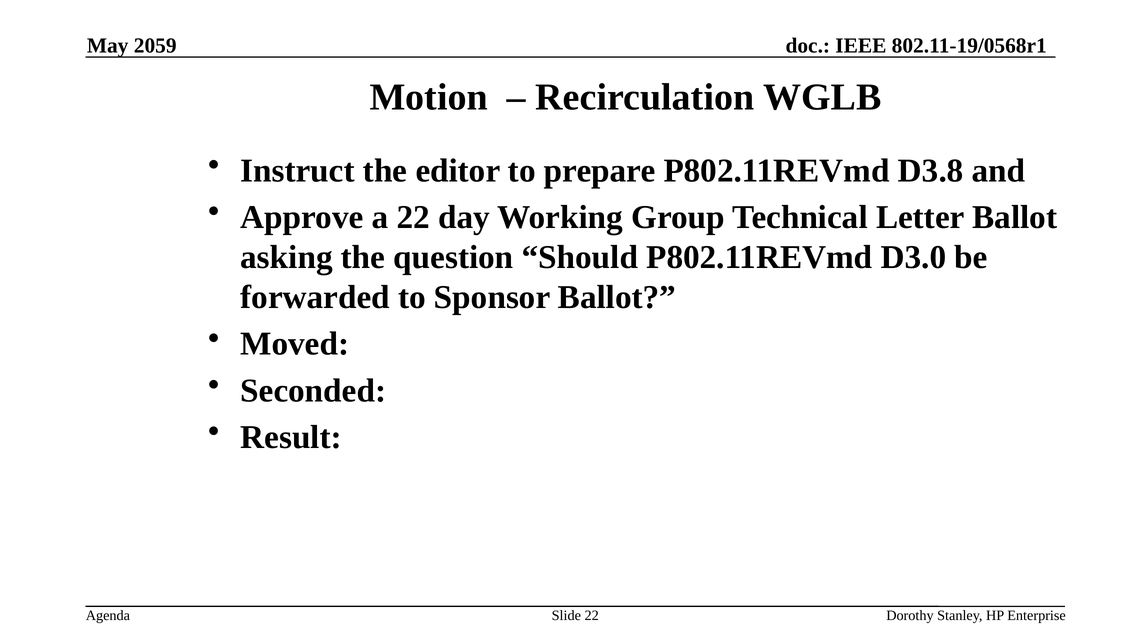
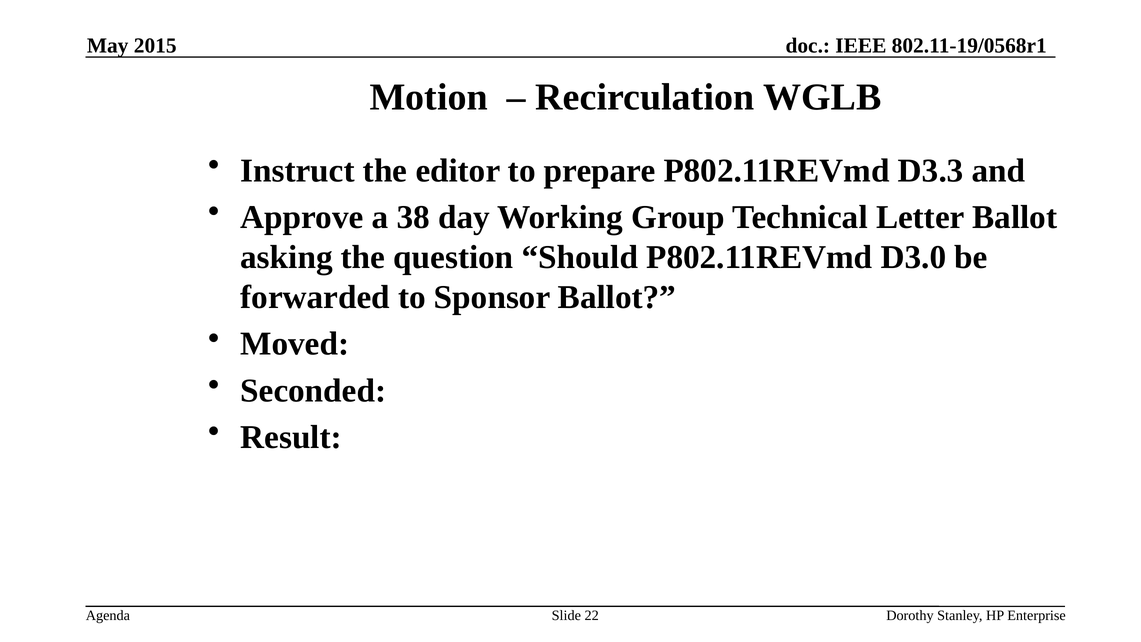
2059: 2059 -> 2015 (155, 46)
D3.8: D3.8 -> D3.3 (931, 171)
a 22: 22 -> 38 (413, 217)
